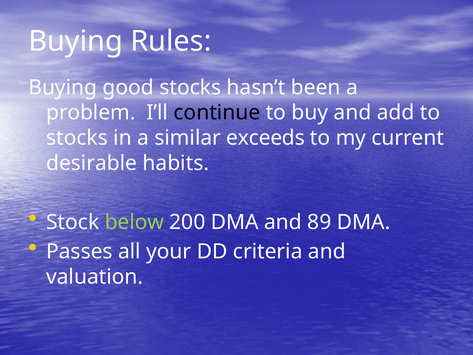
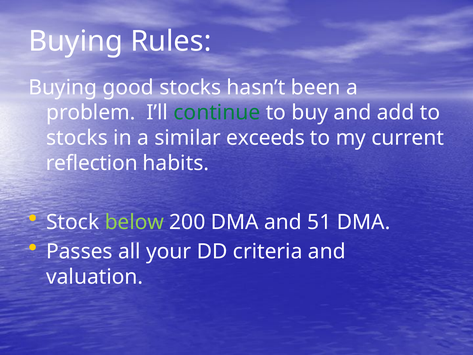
continue colour: black -> green (217, 113)
desirable: desirable -> reflection (92, 163)
89: 89 -> 51 (319, 222)
